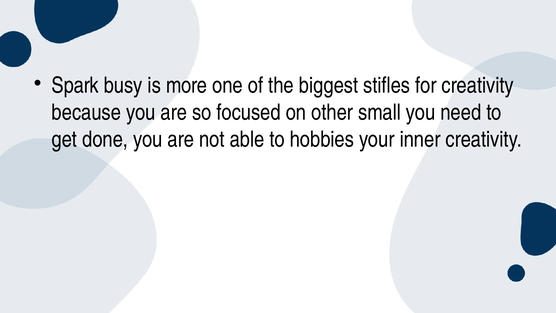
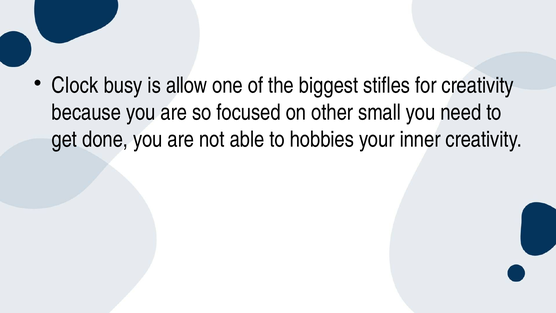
Spark: Spark -> Clock (75, 86)
more: more -> allow (187, 86)
